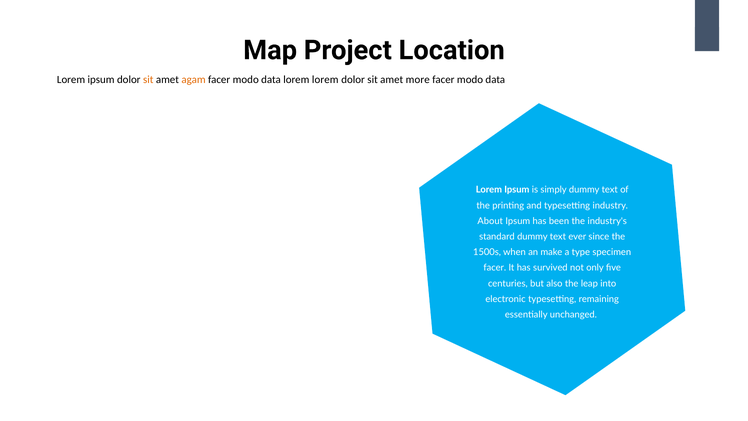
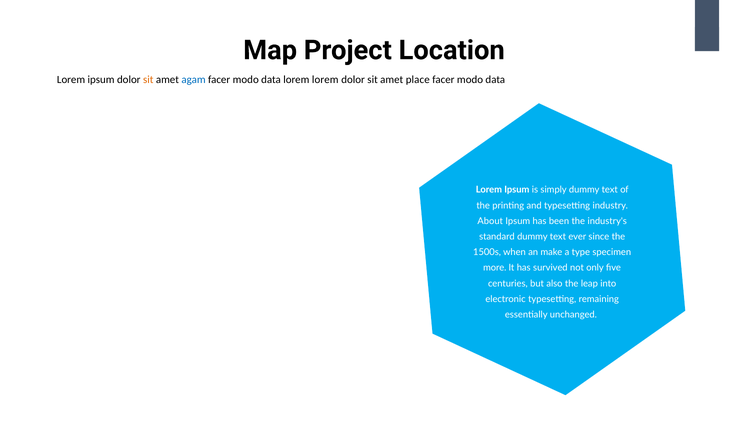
agam colour: orange -> blue (194, 80)
more: more -> place (418, 80)
facer: facer -> more (495, 268)
